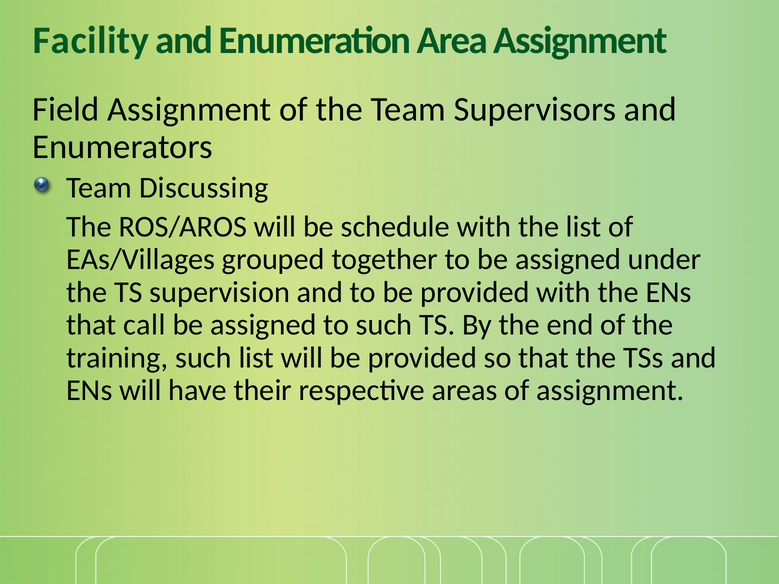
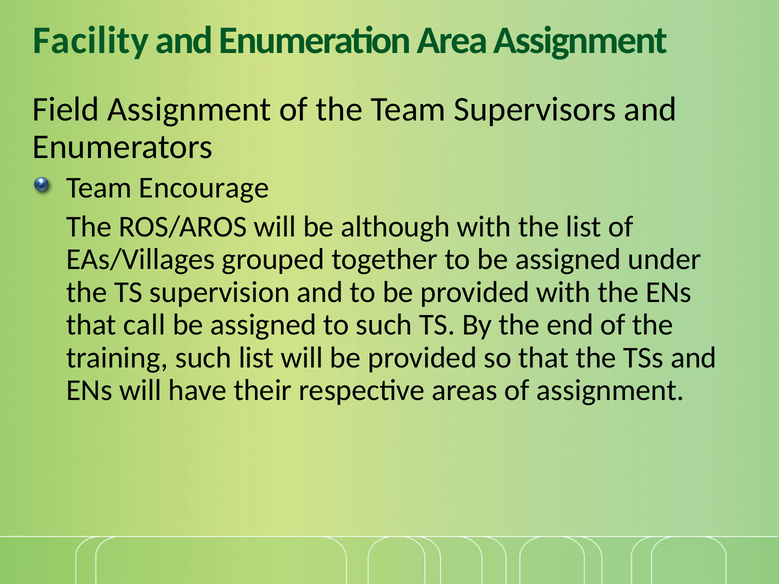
Discussing: Discussing -> Encourage (204, 188)
schedule: schedule -> although (395, 227)
